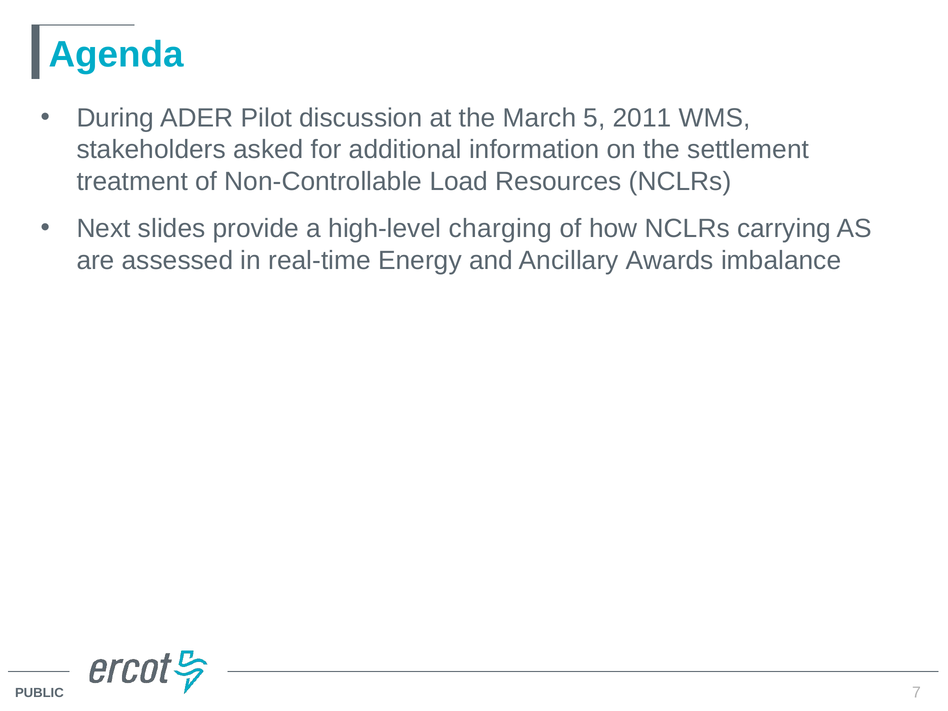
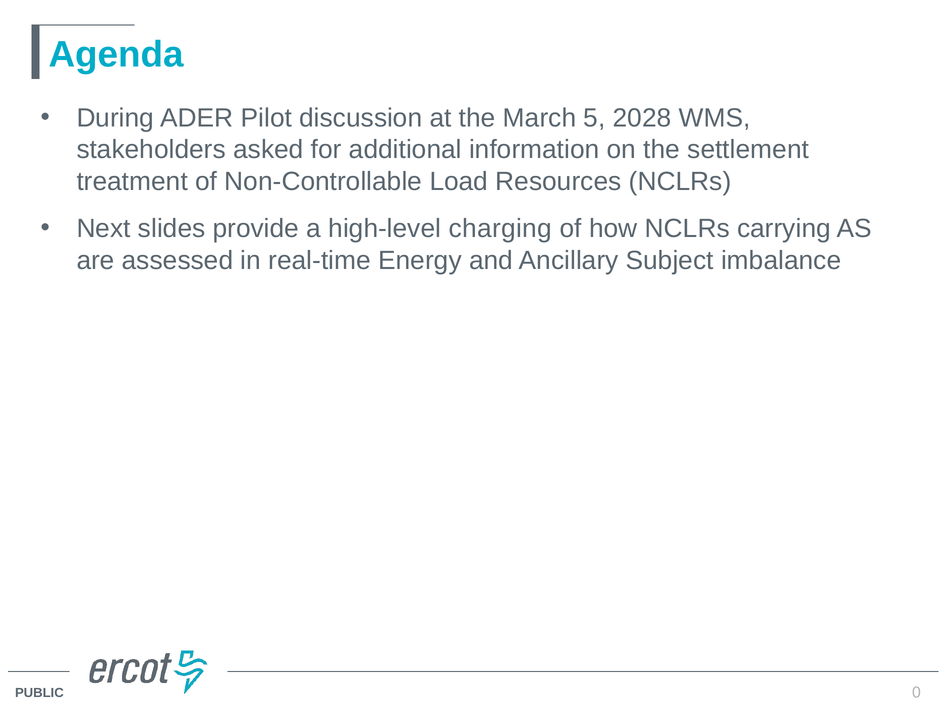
2011: 2011 -> 2028 (642, 118)
Awards: Awards -> Subject (670, 260)
7: 7 -> 0 (916, 692)
